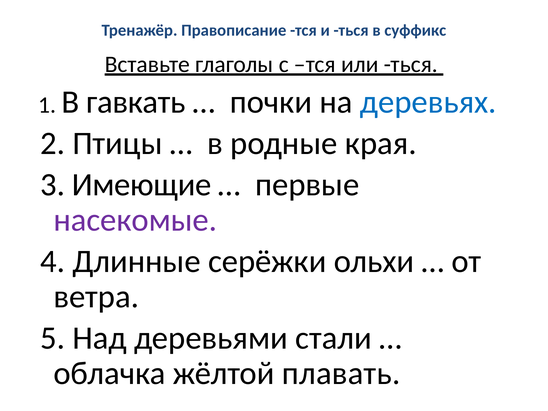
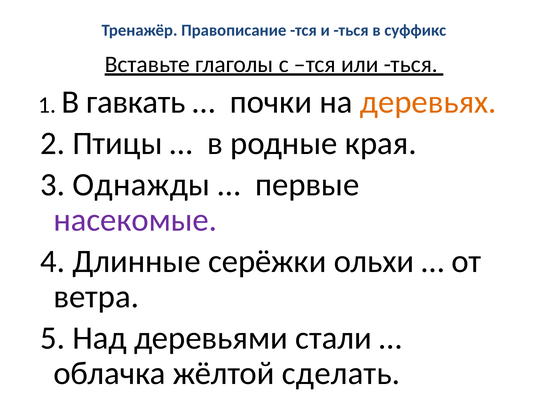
деревьях colour: blue -> orange (428, 102)
Имеющие: Имеющие -> Однажды (141, 185)
плавать: плавать -> сделать (341, 373)
